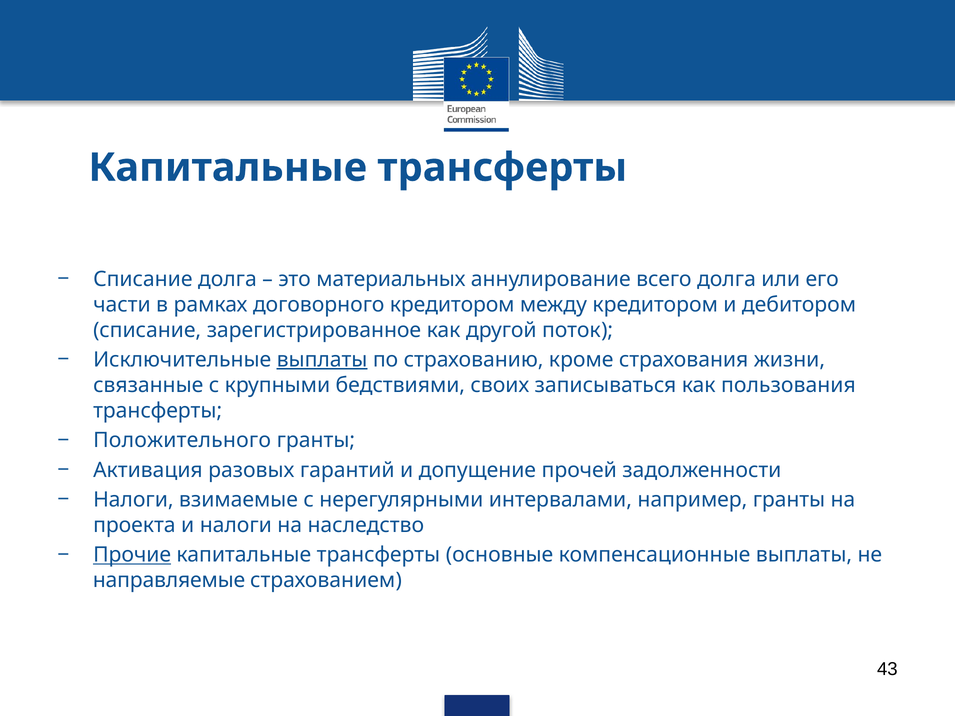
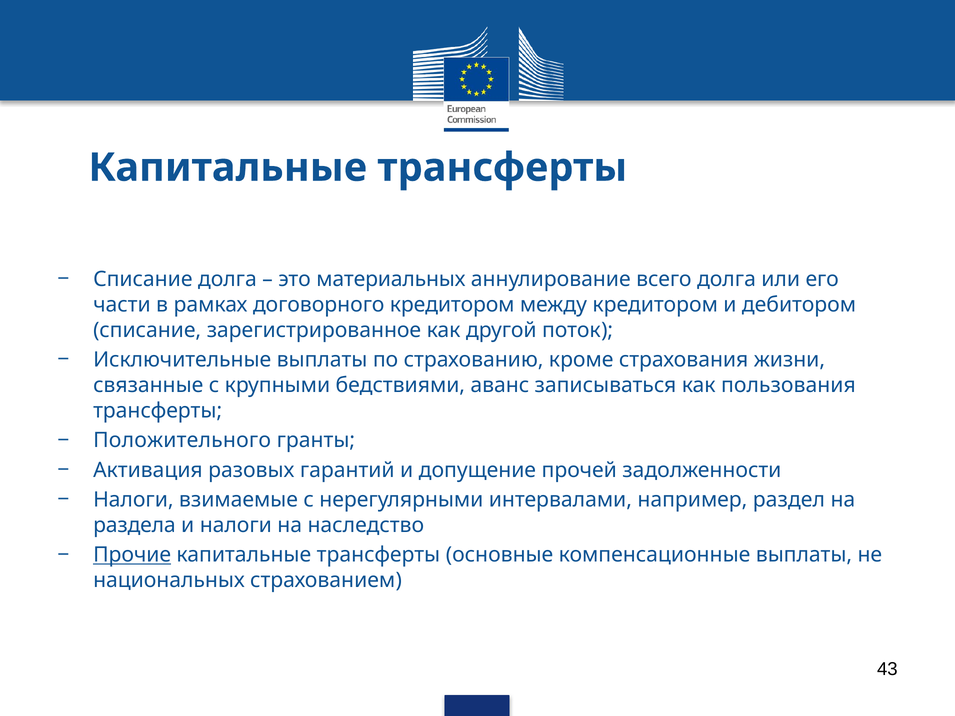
выплаты underline: present -> none (322, 360)
своих: своих -> аванс (500, 385)
например гранты: гранты -> раздел (789, 500)
проекта: проекта -> раздела (134, 525)
направляемые: направляемые -> национальных (169, 581)
